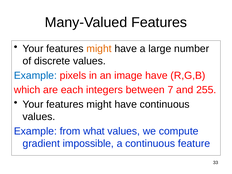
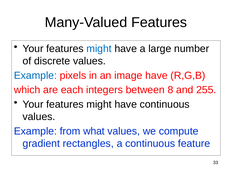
might colour: orange -> blue (99, 49)
7: 7 -> 8 (170, 90)
impossible: impossible -> rectangles (88, 144)
